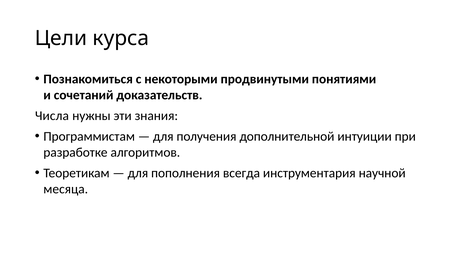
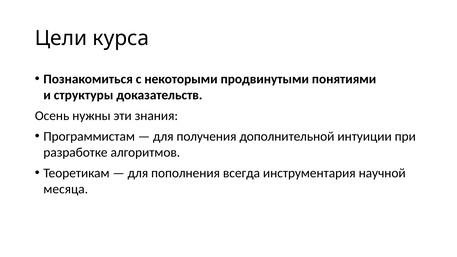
сочетаний: сочетаний -> структуры (84, 95)
Числа: Числа -> Осень (52, 116)
